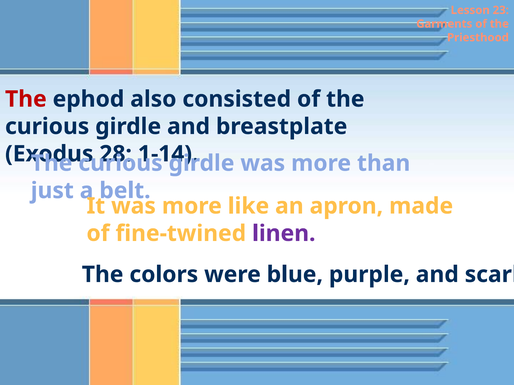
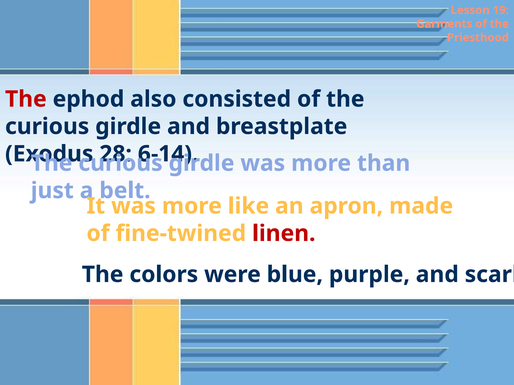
23: 23 -> 19 (501, 10)
1-14: 1-14 -> 6-14 (168, 154)
linen colour: purple -> red (284, 234)
